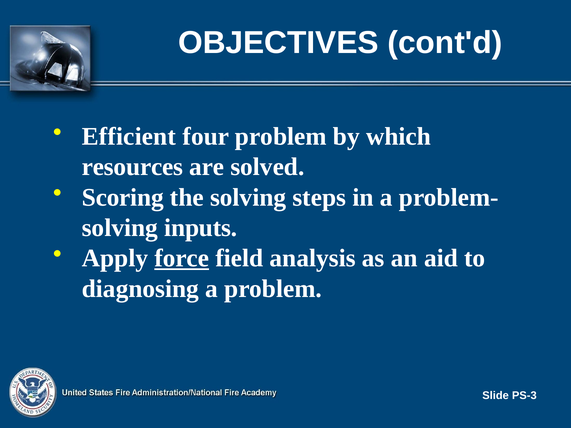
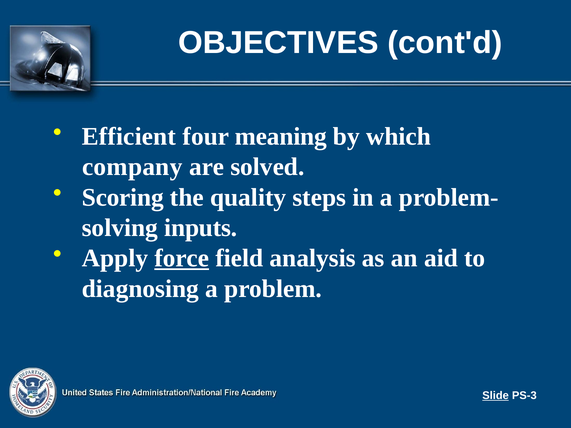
four problem: problem -> meaning (281, 137)
resources: resources -> company (132, 167)
the solving: solving -> quality (248, 197)
Slide underline: none -> present (496, 396)
